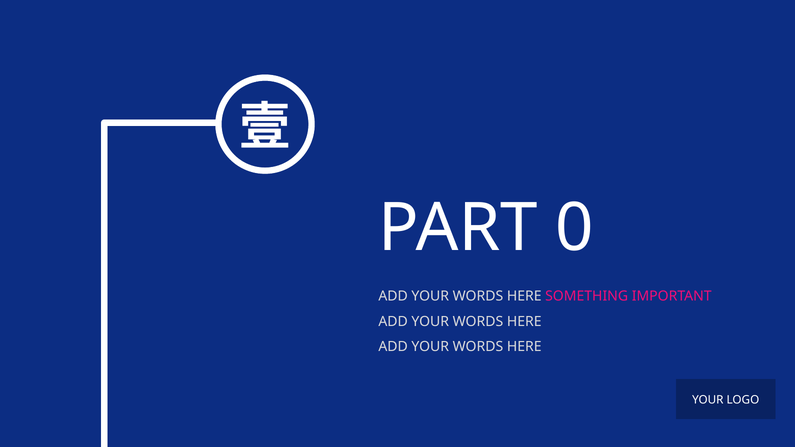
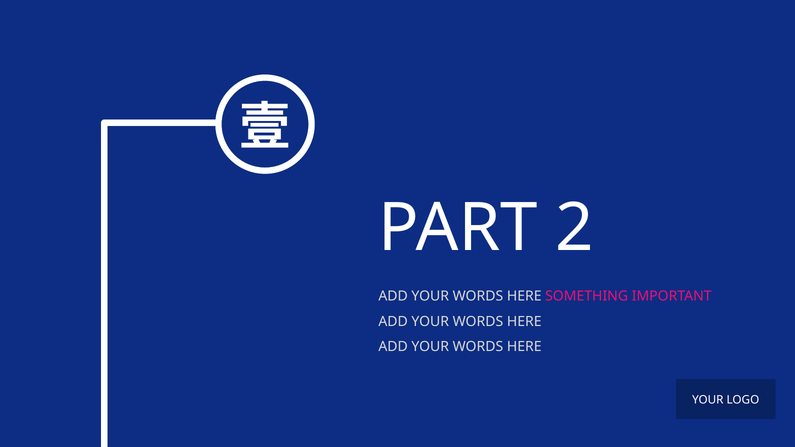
0: 0 -> 2 (574, 228)
